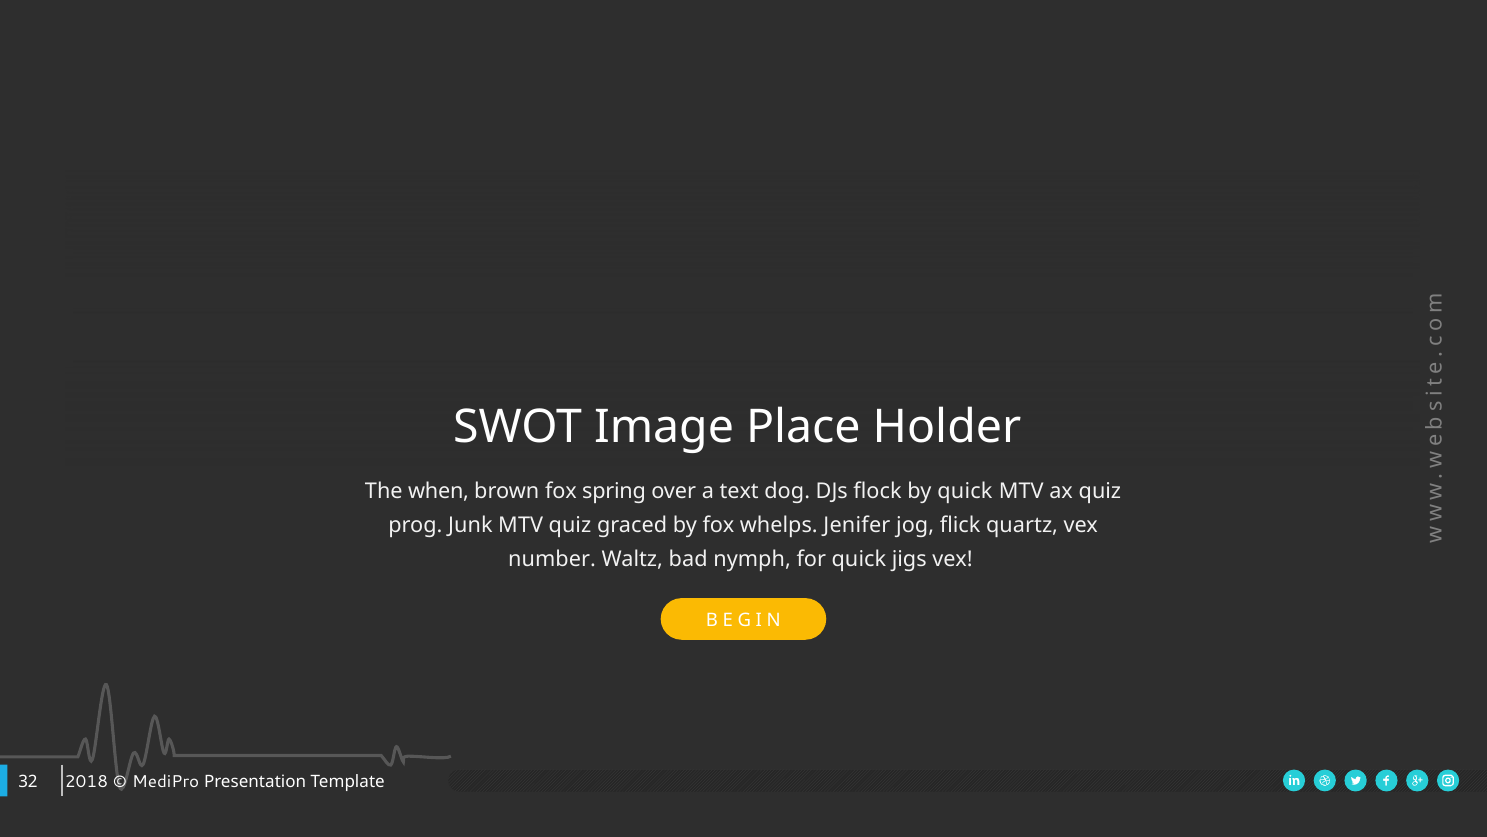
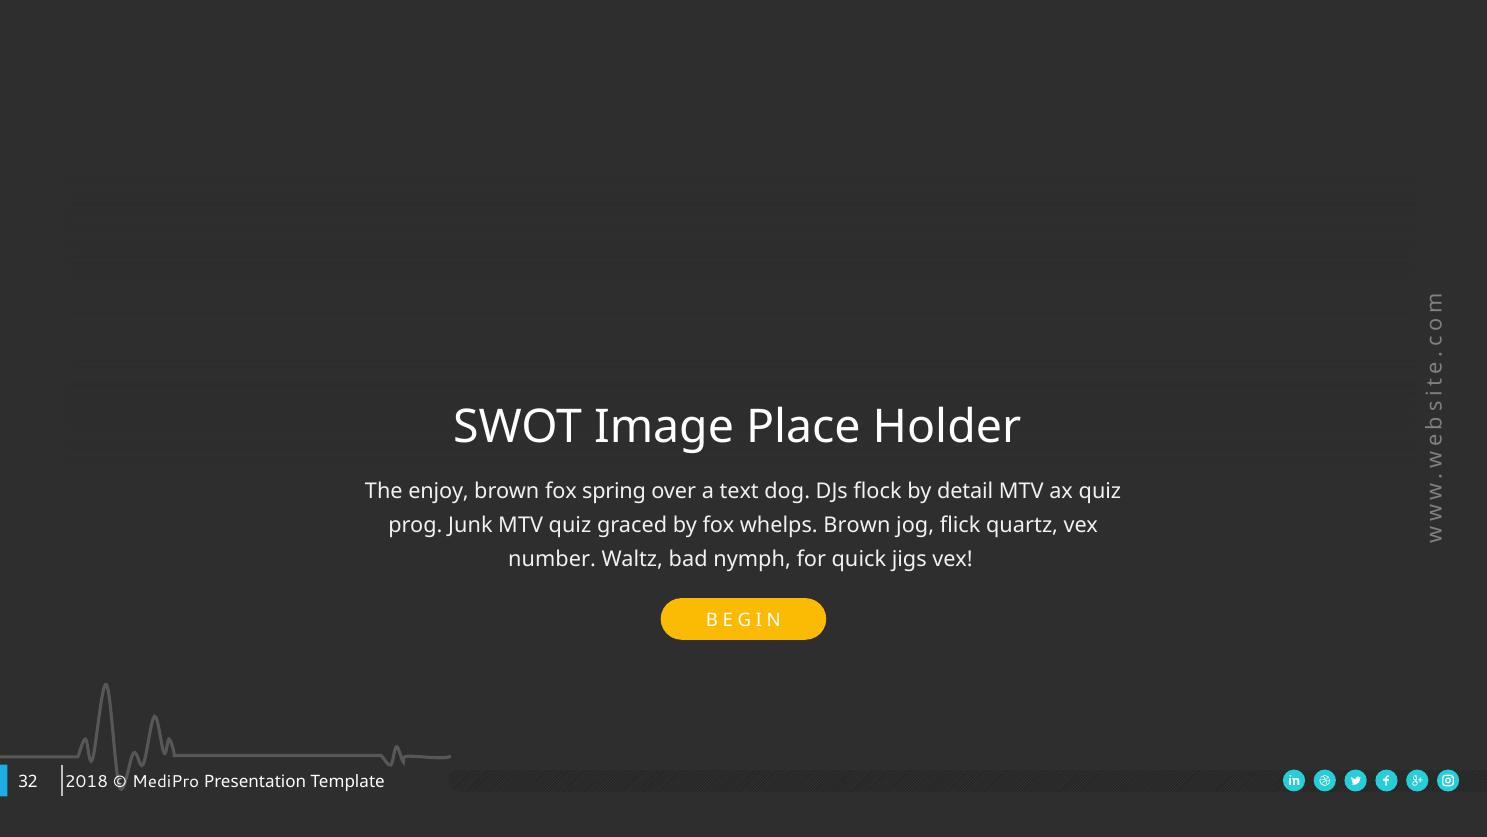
when: when -> enjoy (438, 491)
by quick: quick -> detail (965, 491)
whelps Jenifer: Jenifer -> Brown (857, 525)
